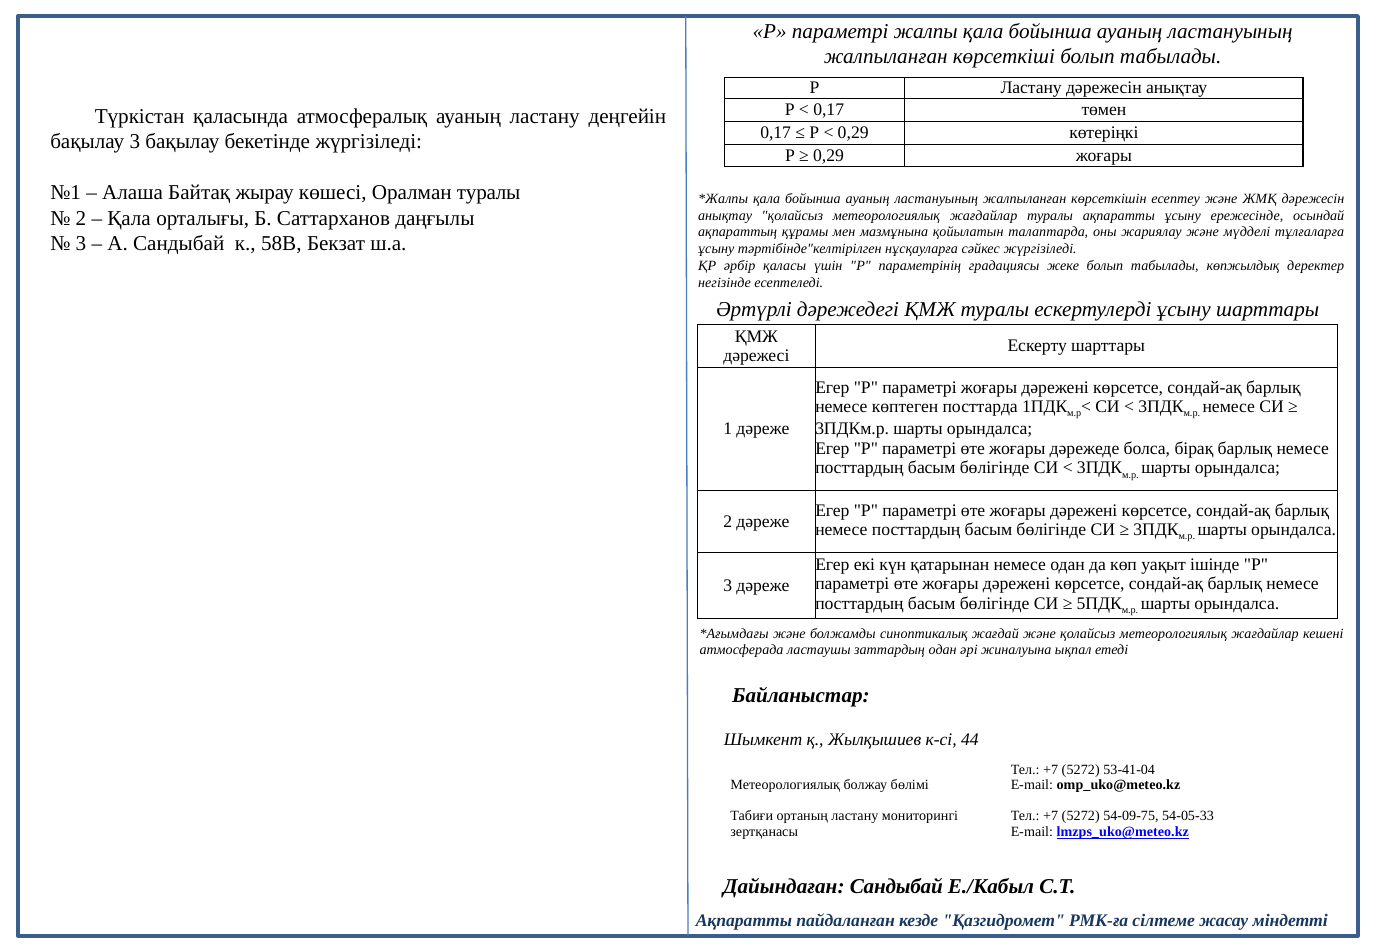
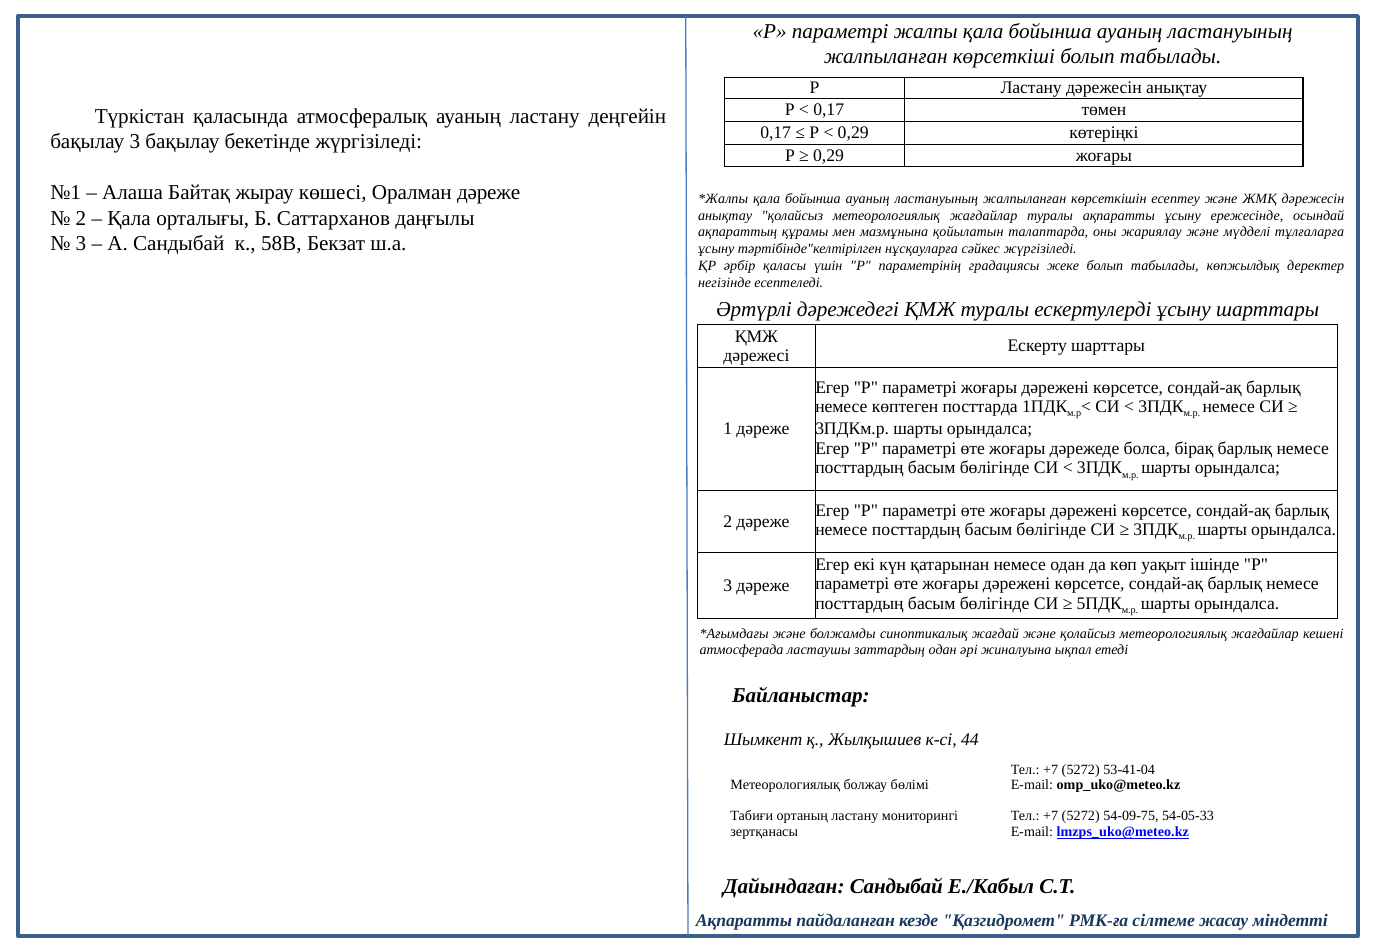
Оралман туралы: туралы -> дәреже (489, 193)
